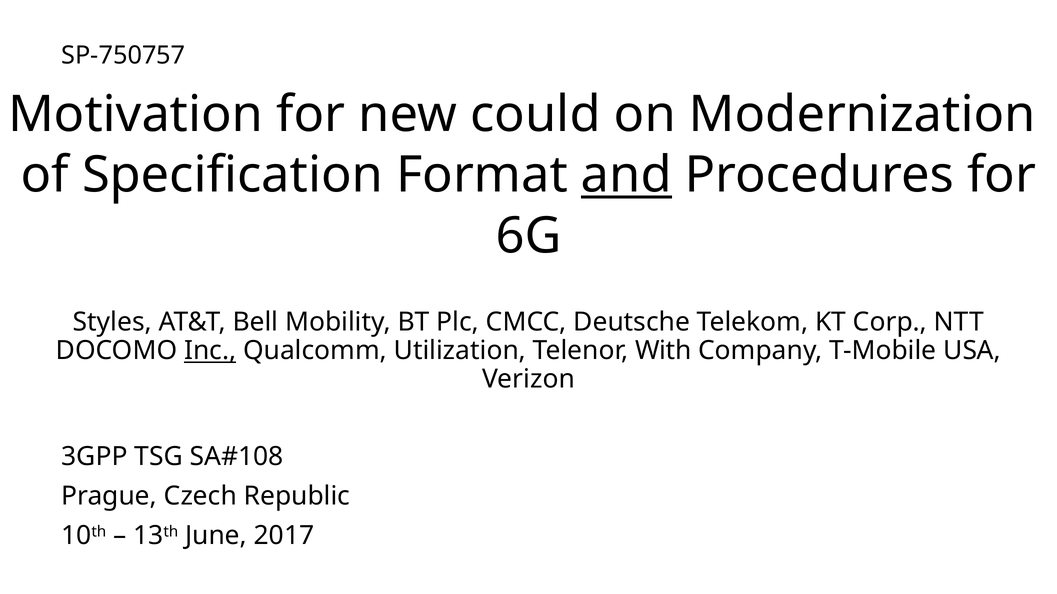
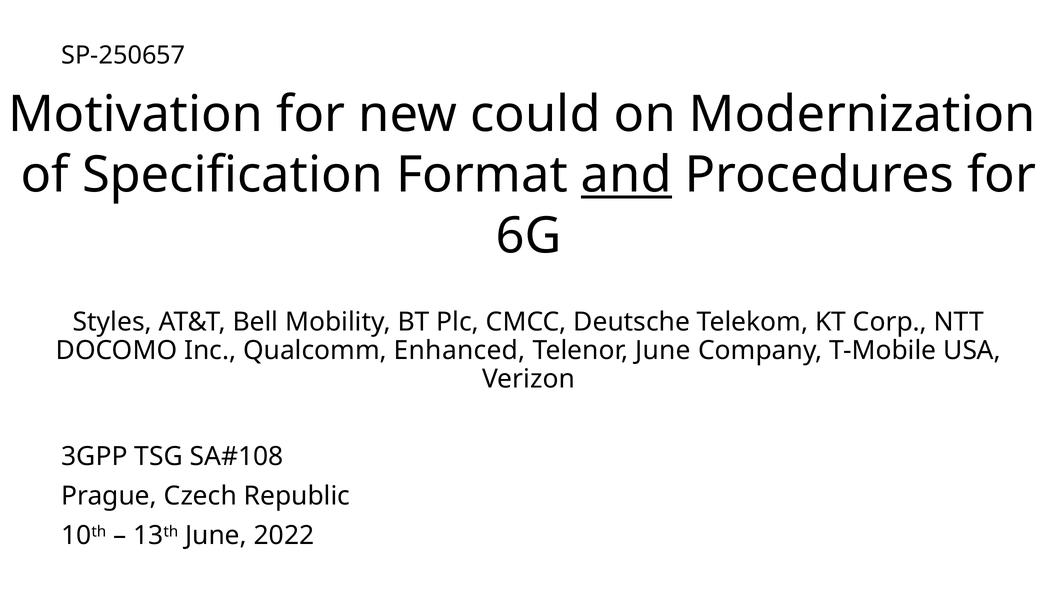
SP-750757: SP-750757 -> SP-250657 (123, 55)
Inc underline: present -> none (210, 351)
Utilization: Utilization -> Enhanced (460, 351)
Telenor With: With -> June (663, 351)
2017: 2017 -> 2022 (284, 536)
